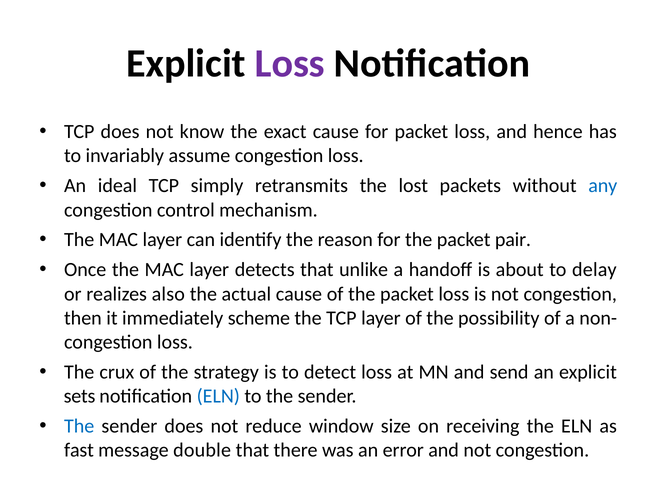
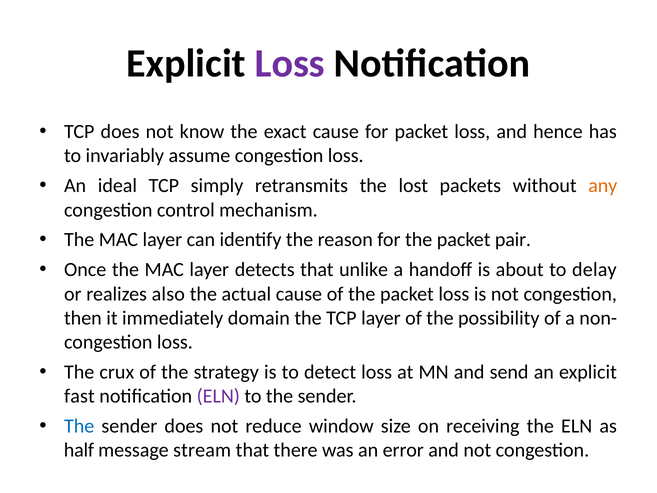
any colour: blue -> orange (603, 186)
scheme: scheme -> domain (259, 318)
sets: sets -> fast (79, 396)
ELN colour: blue -> purple (218, 396)
fast: fast -> half (79, 450)
double: double -> stream (202, 450)
